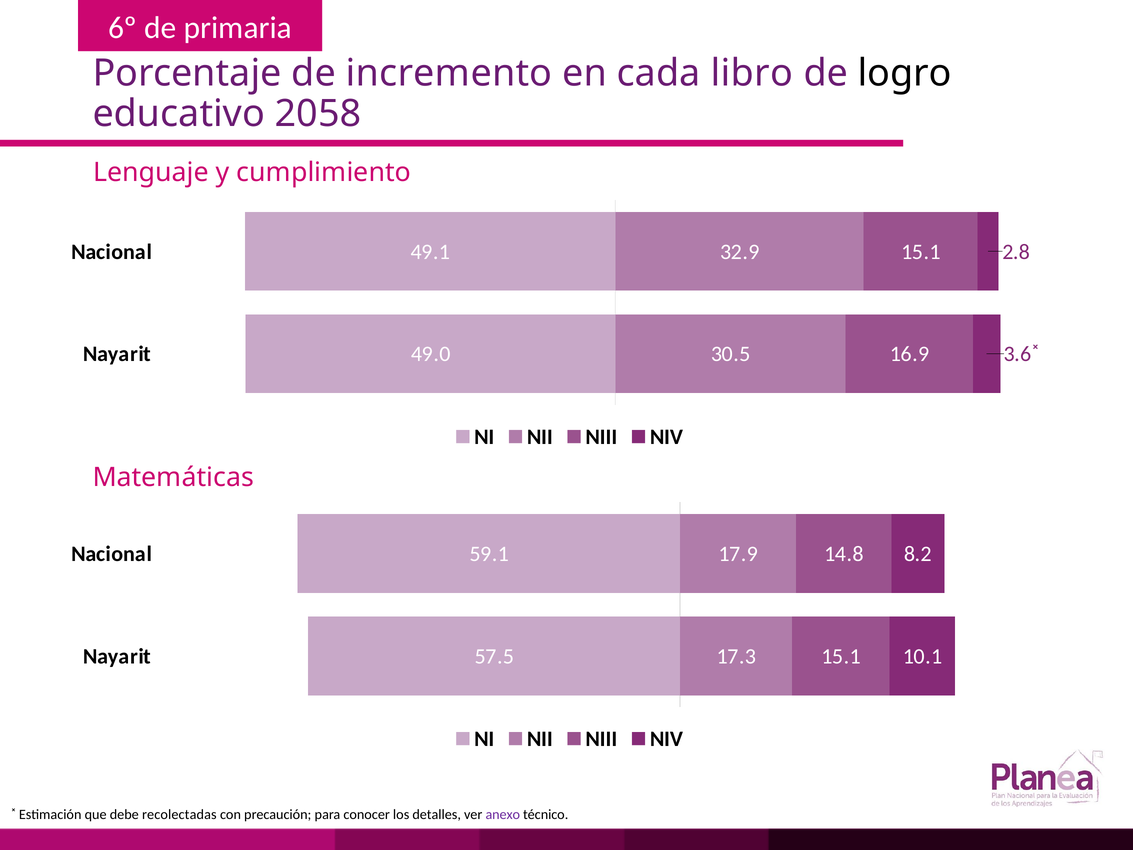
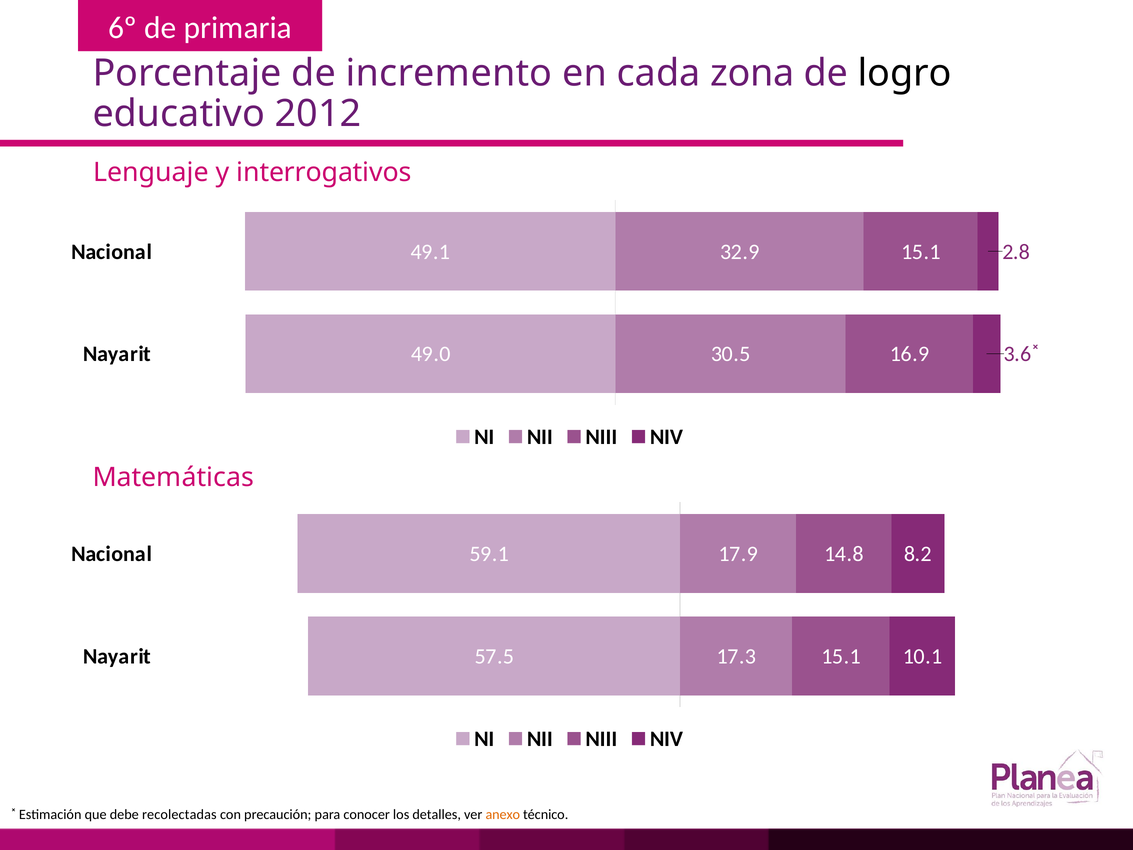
libro: libro -> zona (752, 73)
2058: 2058 -> 2012 (318, 114)
cumplimiento: cumplimiento -> interrogativos (324, 172)
anexo colour: purple -> orange (503, 814)
